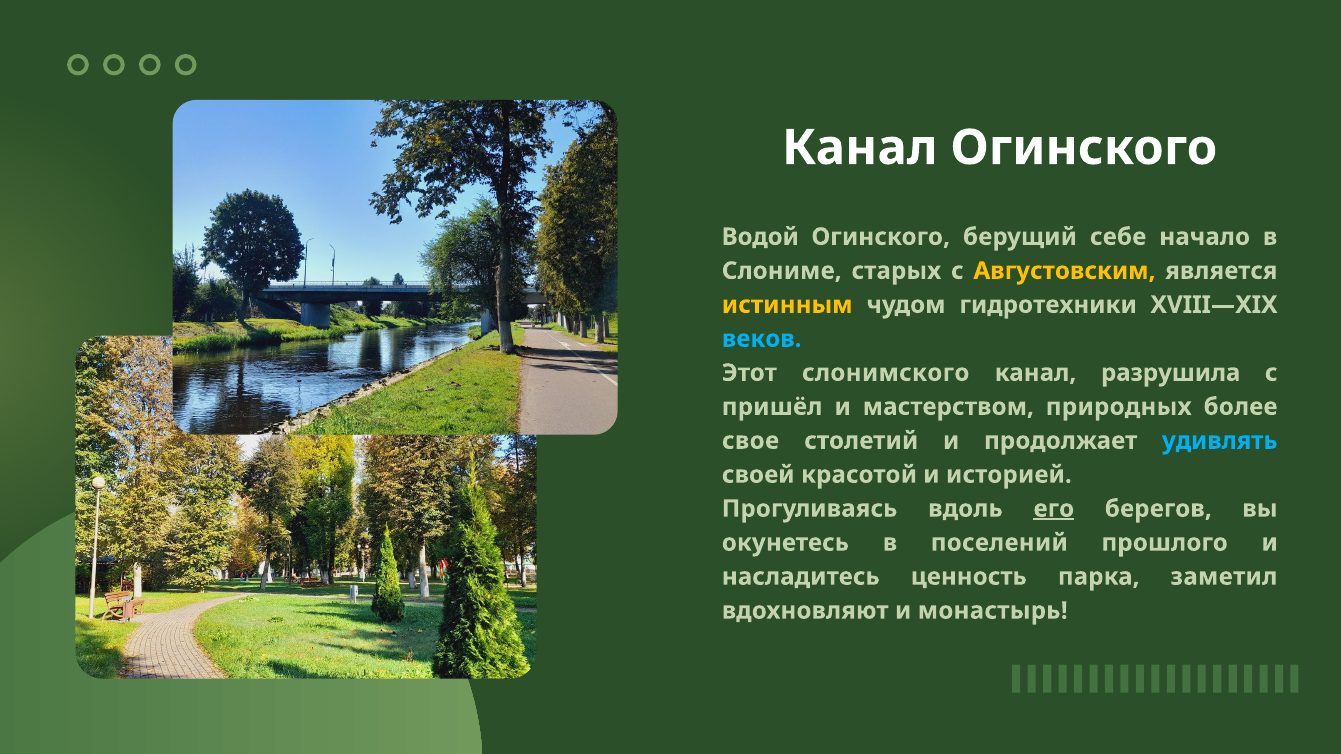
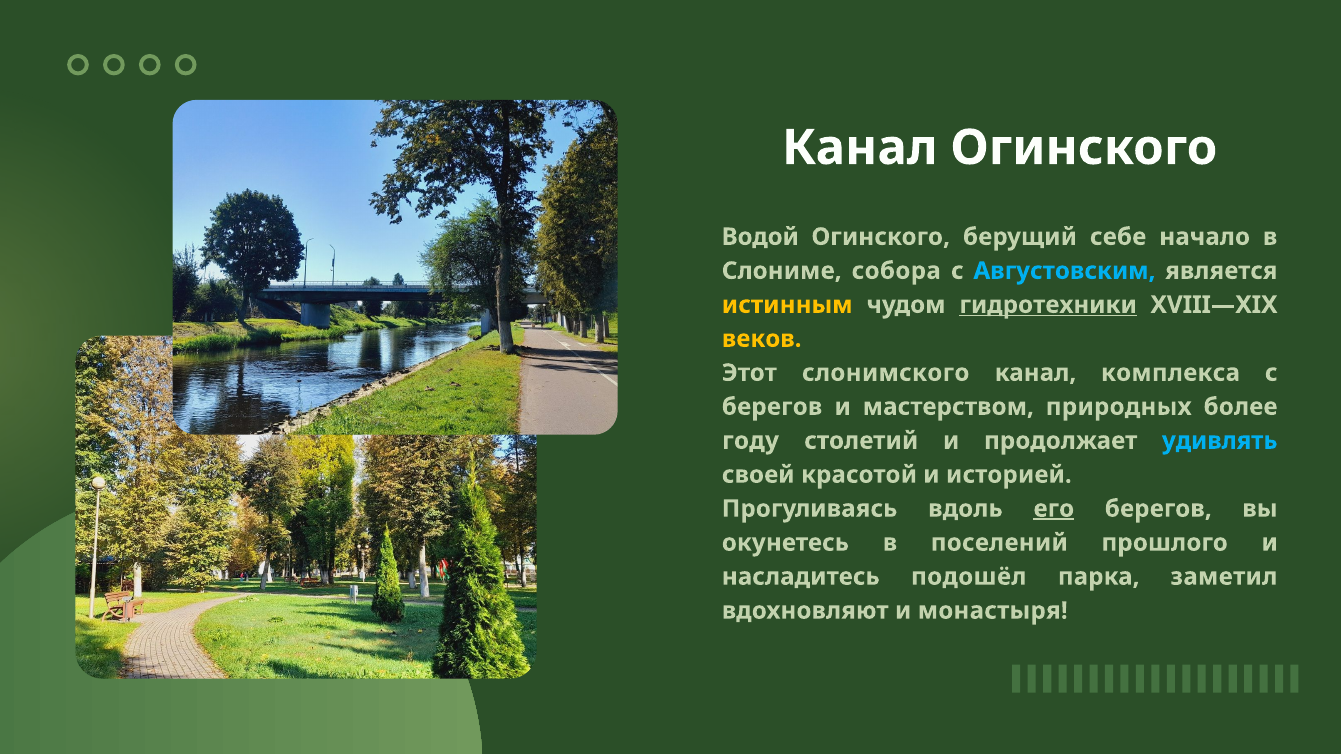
старых: старых -> собора (896, 271)
Августовским colour: yellow -> light blue (1064, 271)
гидротехники underline: none -> present (1048, 305)
веков colour: light blue -> yellow (762, 339)
разрушила: разрушила -> комплекса (1170, 373)
пришёл: пришёл -> берегов (772, 407)
свое: свое -> году (751, 441)
ценность: ценность -> подошёл (969, 577)
монастырь: монастырь -> монастыря (993, 611)
